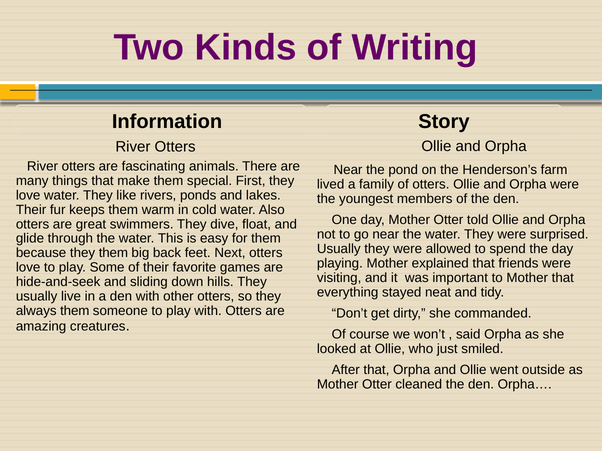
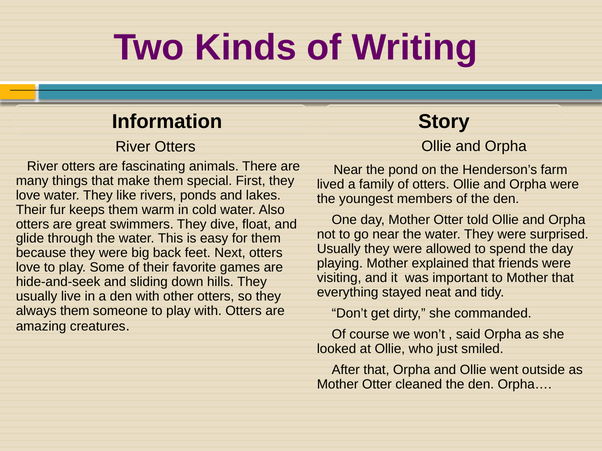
because they them: them -> were (113, 253)
